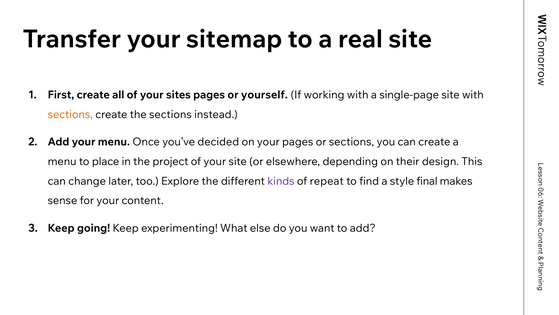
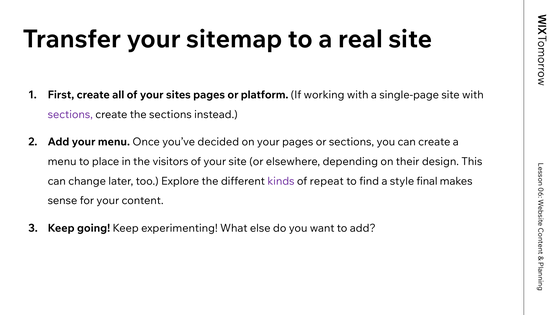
yourself: yourself -> platform (265, 95)
sections colour: orange -> purple (70, 114)
project: project -> visitors (170, 161)
